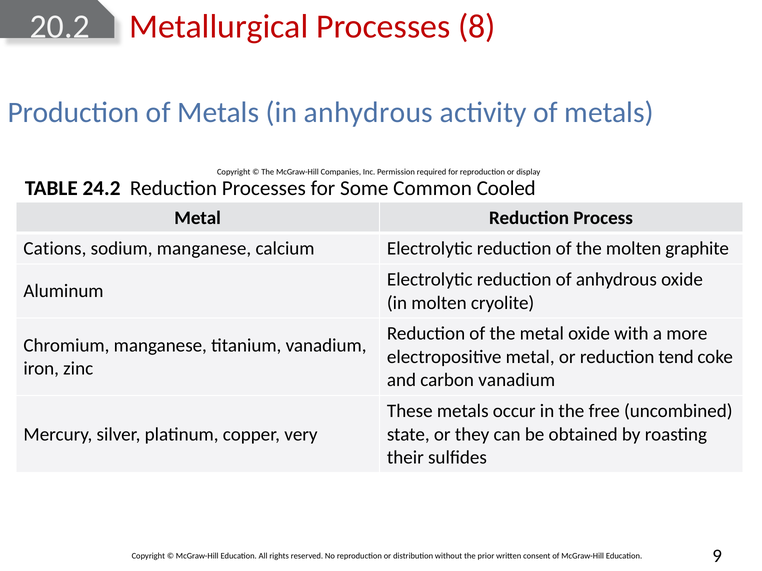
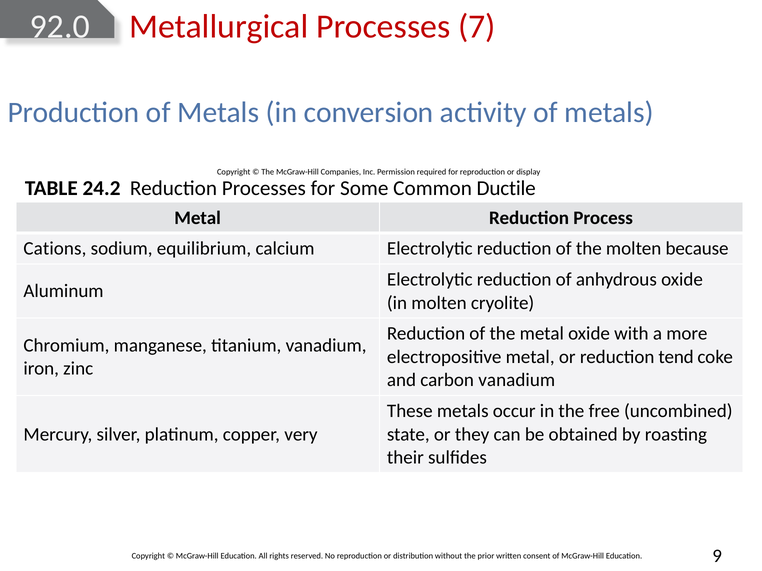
20.2: 20.2 -> 92.0 (60, 26)
8: 8 -> 7 (477, 26)
in anhydrous: anhydrous -> conversion (369, 112)
Cooled: Cooled -> Ductile (506, 188)
sodium manganese: manganese -> equilibrium (204, 249)
graphite: graphite -> because (697, 249)
